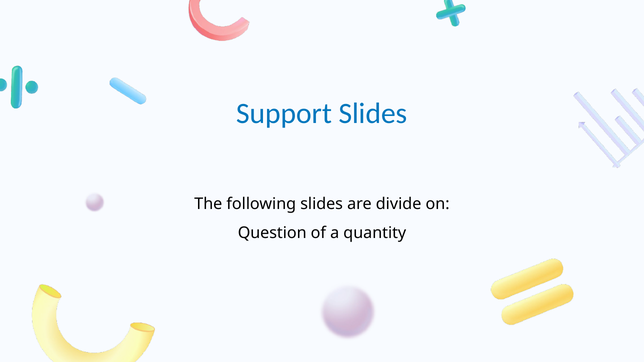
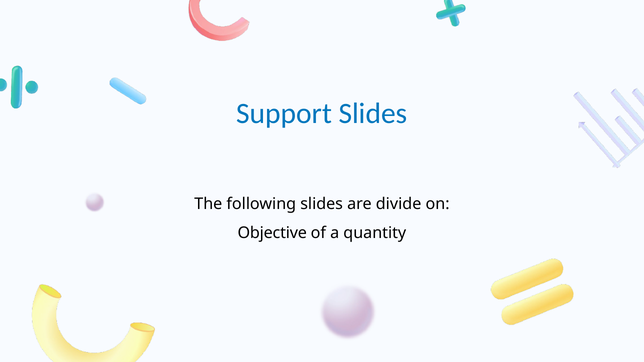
Question: Question -> Objective (272, 233)
